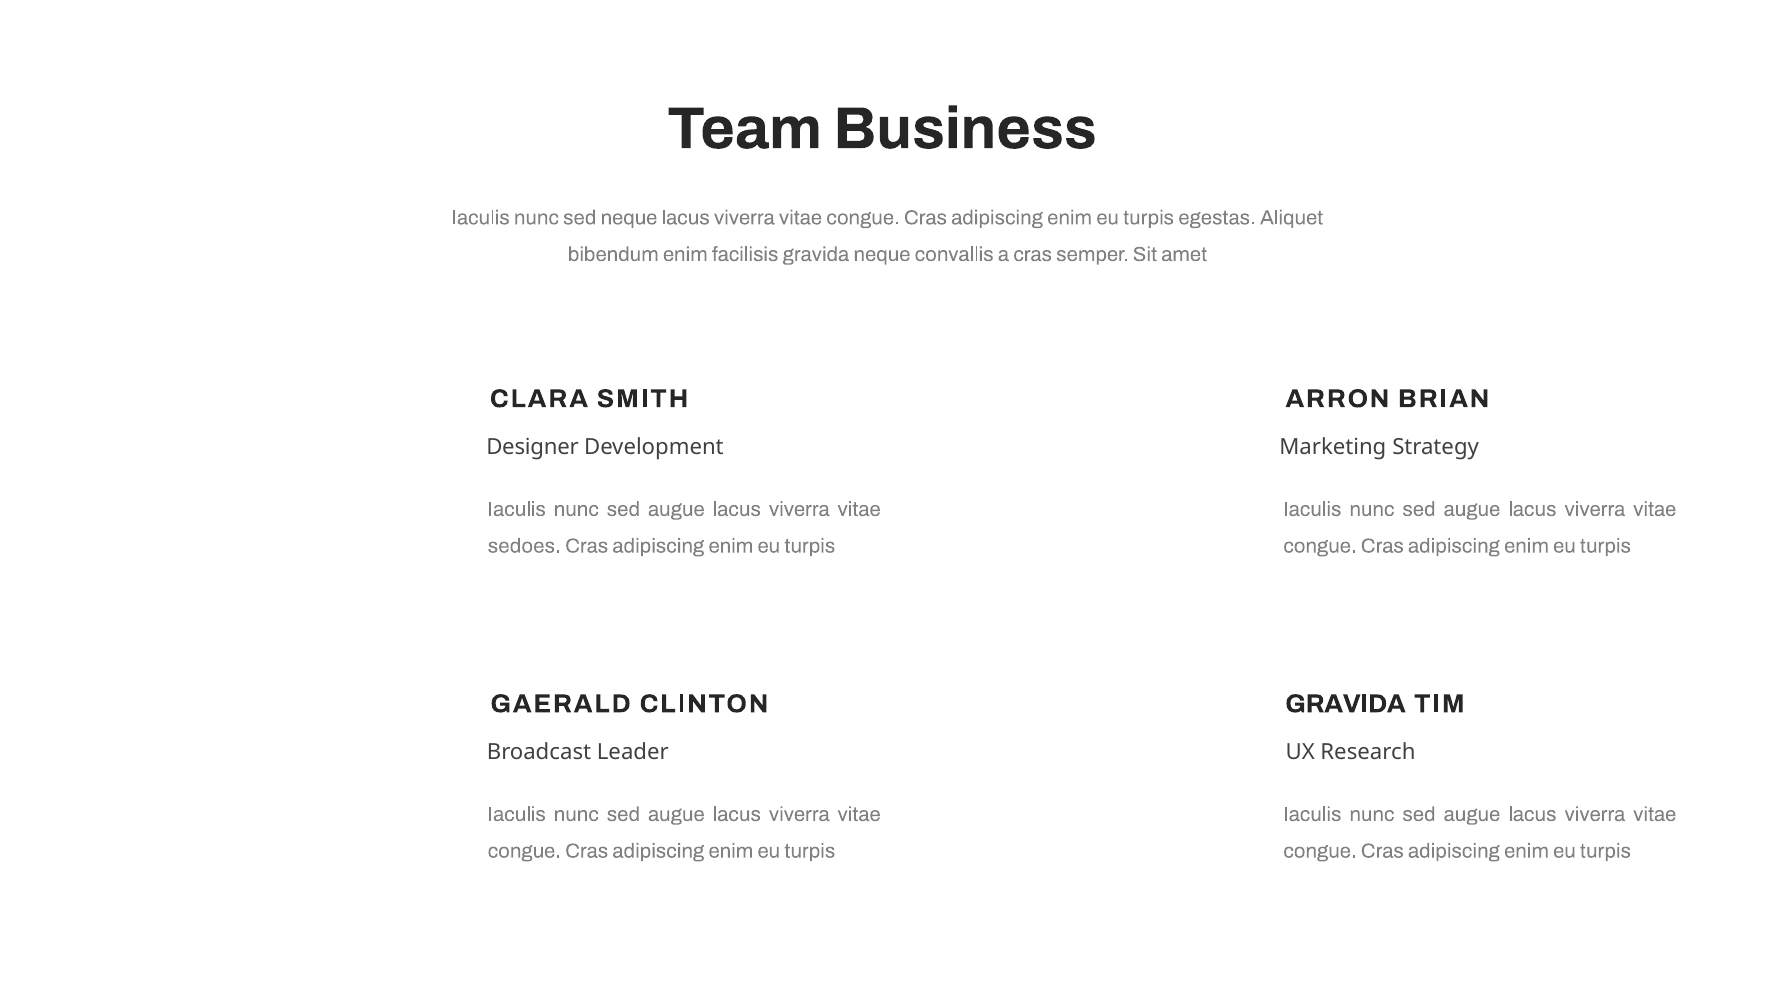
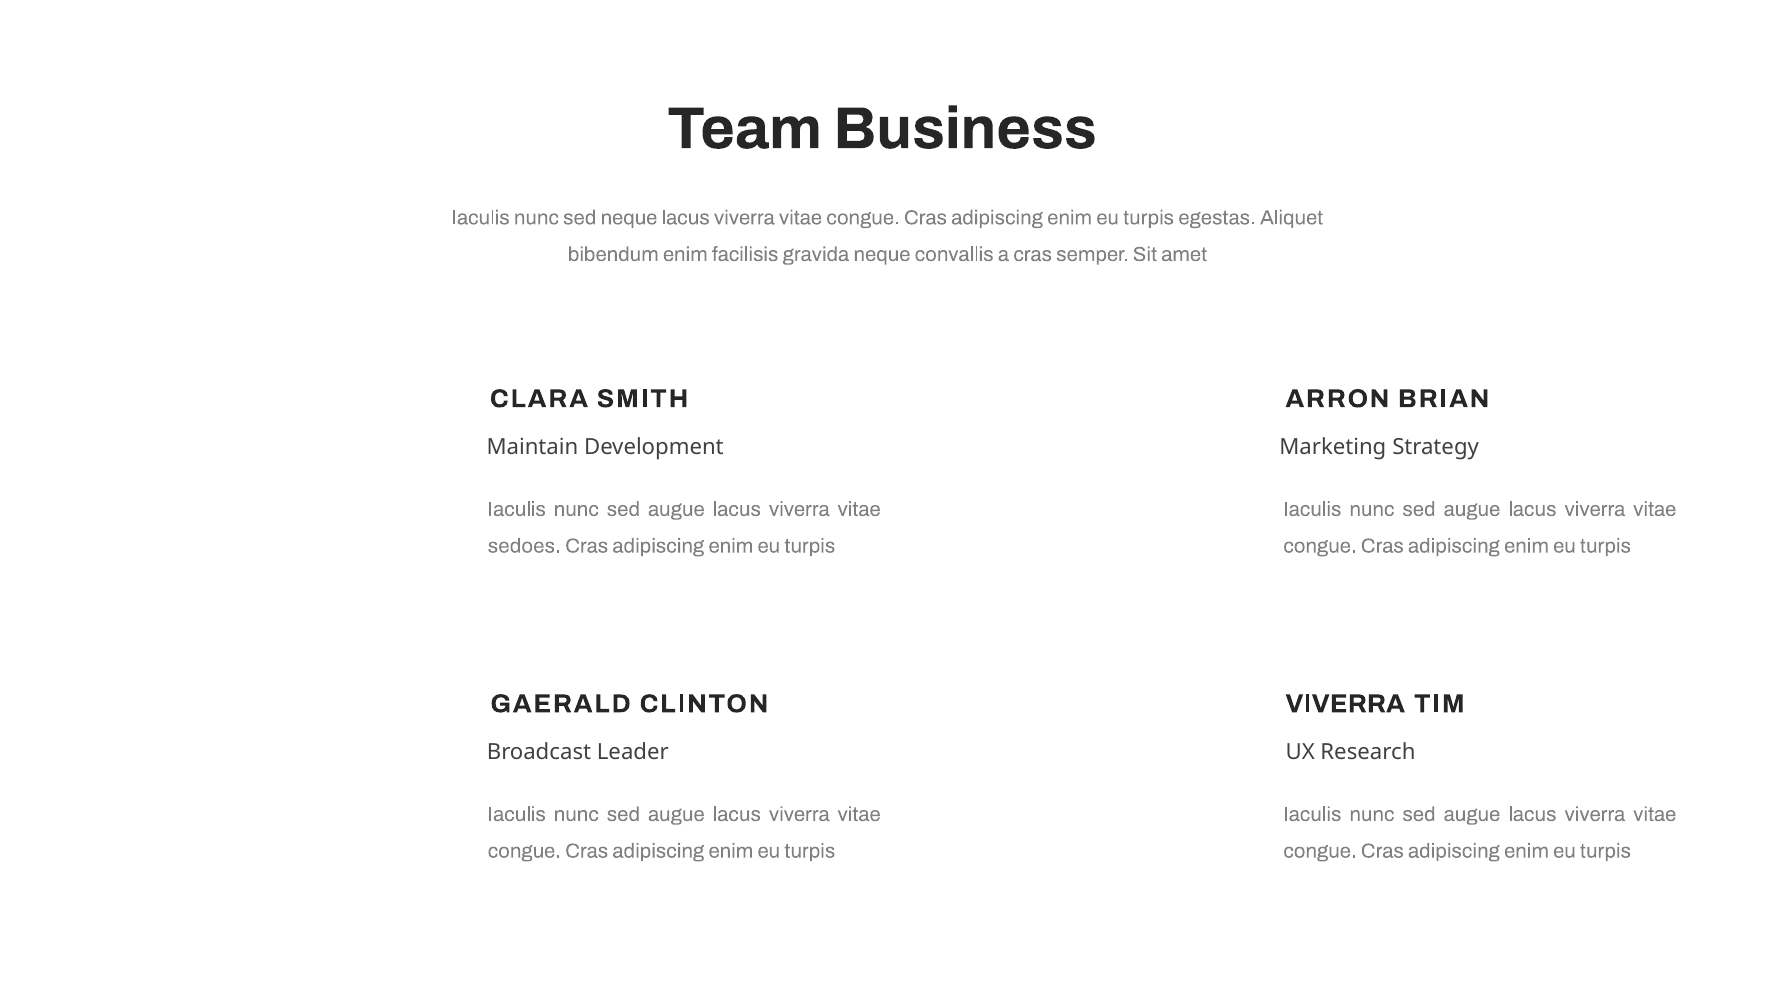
Designer: Designer -> Maintain (532, 447)
GRAVIDA: GRAVIDA -> VIVERRA (1345, 704)
